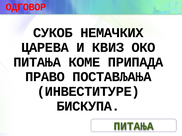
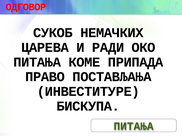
КВИЗ: КВИЗ -> РАДИ (108, 48)
